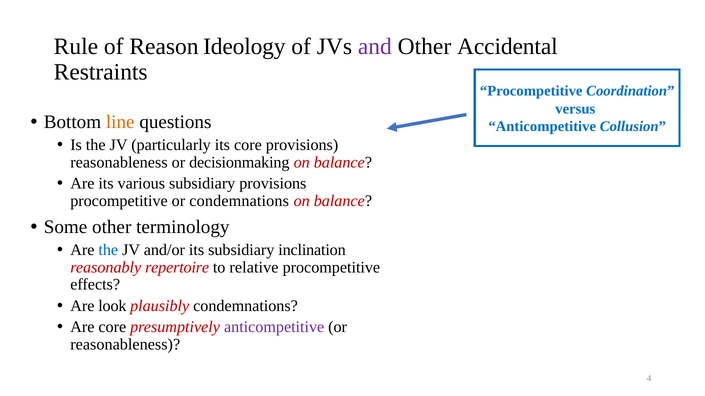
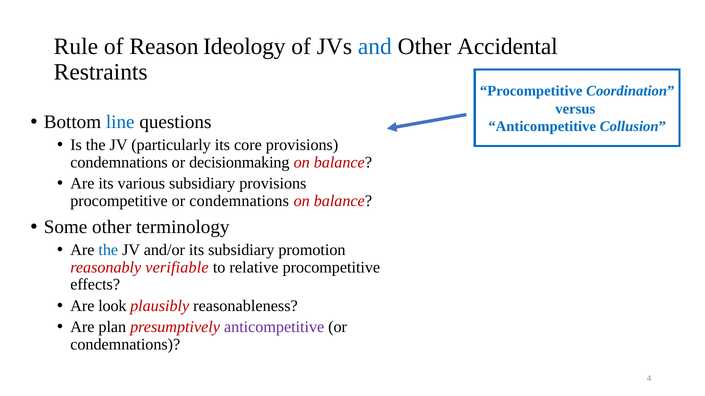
and colour: purple -> blue (375, 47)
line colour: orange -> blue (120, 122)
reasonableness: reasonableness -> condemnations (119, 163)
inclination: inclination -> promotion (312, 250)
repertoire: repertoire -> verifiable (177, 268)
plausibly condemnations: condemnations -> reasonableness (245, 306)
Are core: core -> plan (112, 327)
reasonableness: reasonableness -> condemnations (125, 345)
